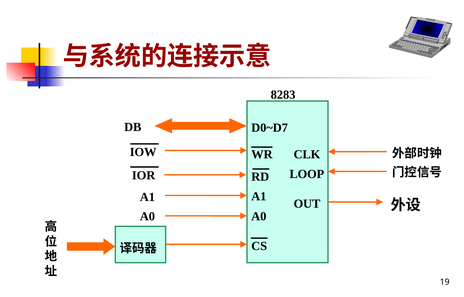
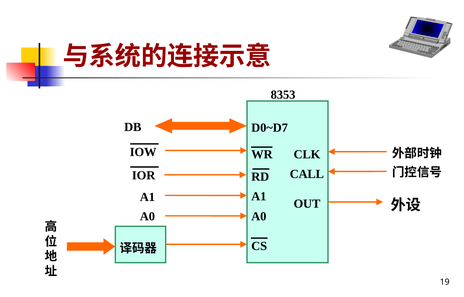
8283: 8283 -> 8353 (283, 95)
LOOP: LOOP -> CALL (307, 174)
